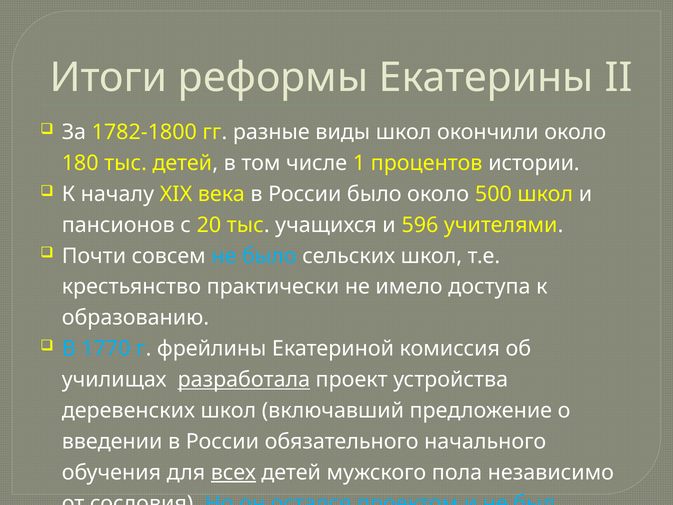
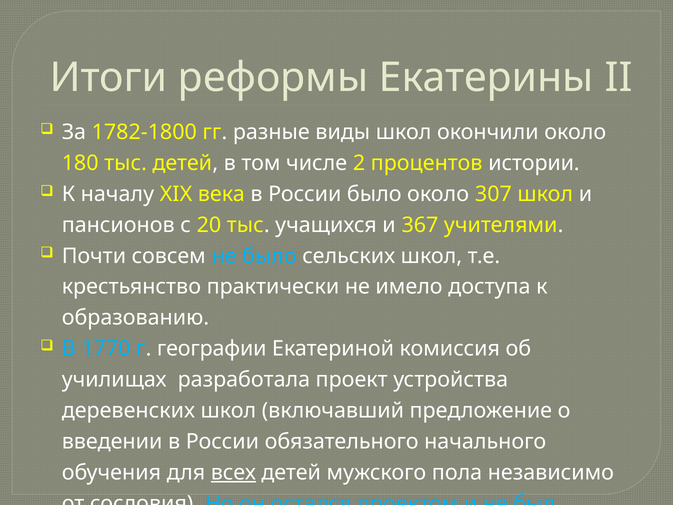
1: 1 -> 2 (359, 163)
500: 500 -> 307 (493, 194)
596: 596 -> 367 (420, 225)
фрейлины: фрейлины -> географии (212, 349)
разработала underline: present -> none (244, 379)
